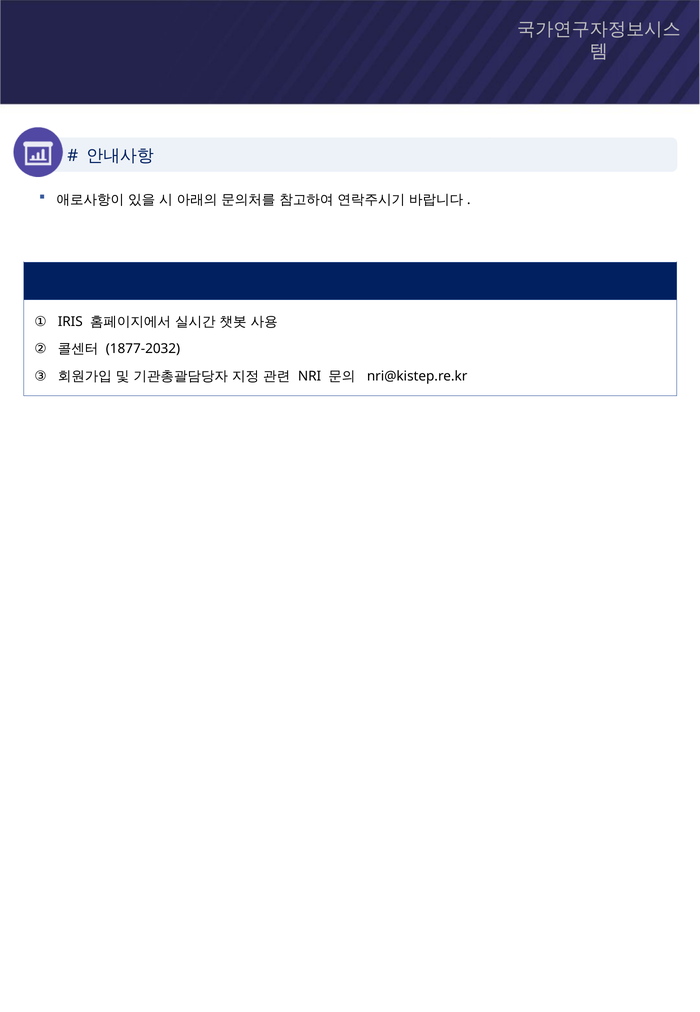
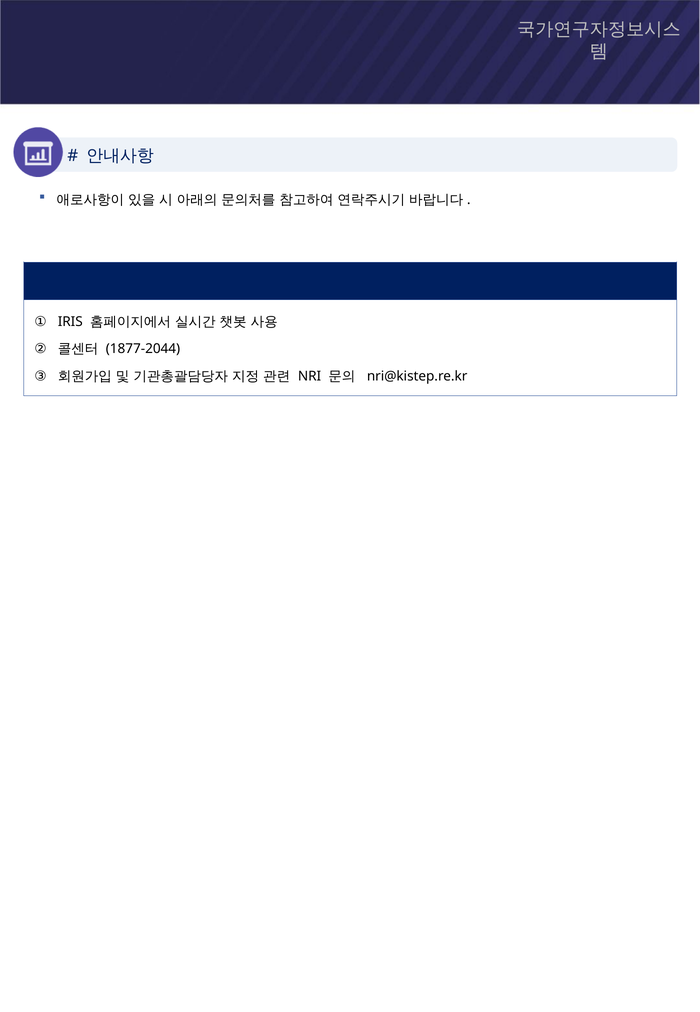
1877-2032: 1877-2032 -> 1877-2044 (143, 349)
